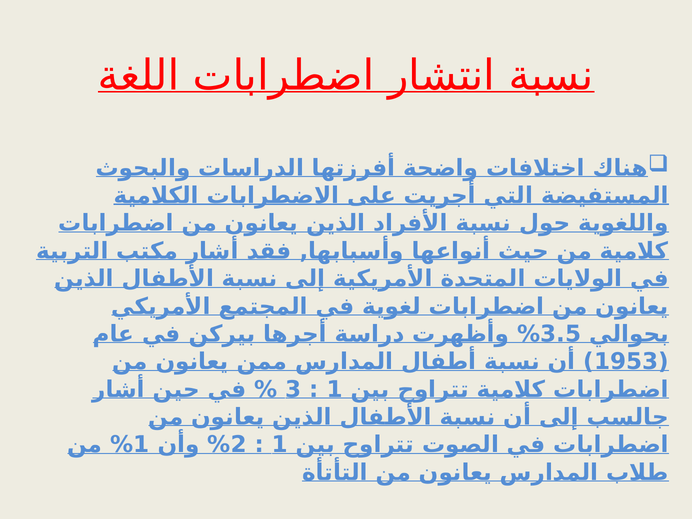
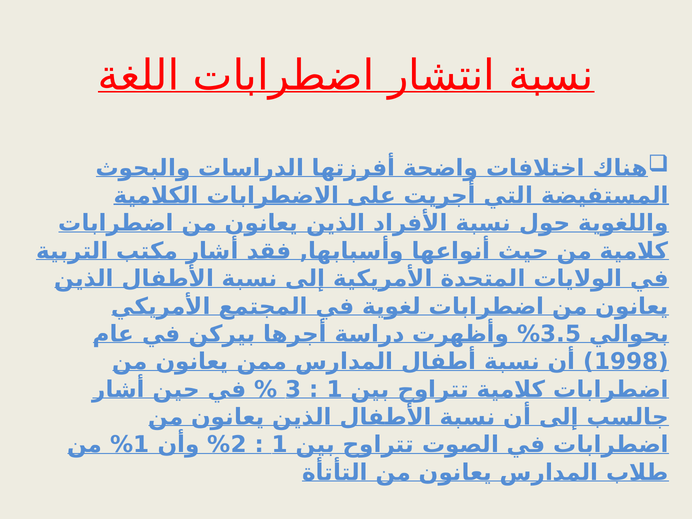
1953: 1953 -> 1998 (626, 362)
